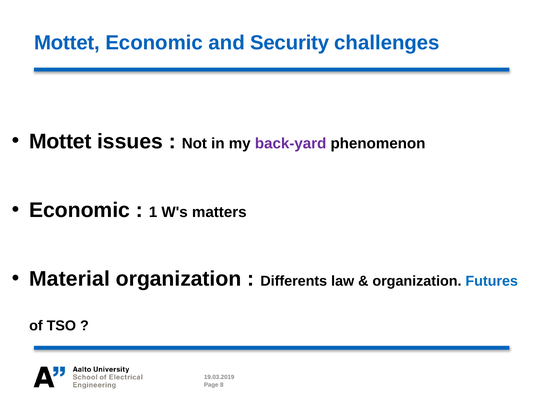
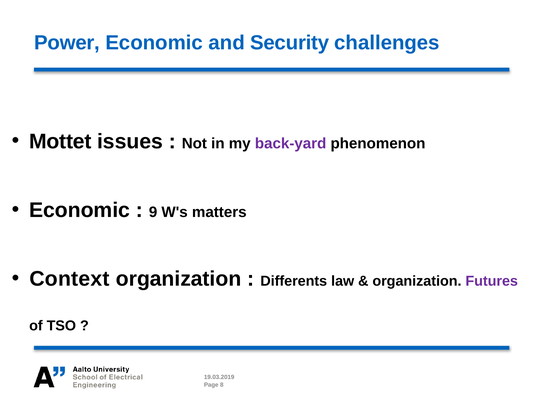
Mottet: Mottet -> Power (67, 43)
1: 1 -> 9 (153, 212)
Material: Material -> Context (70, 279)
Futures colour: blue -> purple (492, 281)
